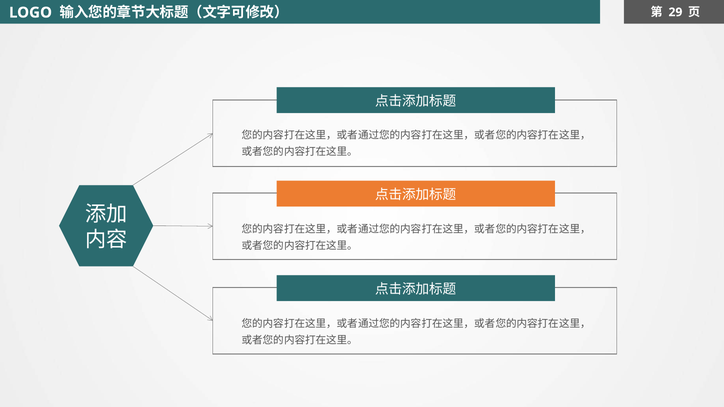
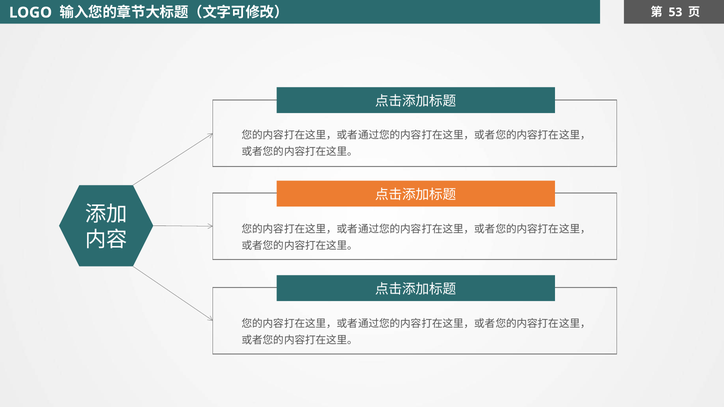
29: 29 -> 53 (675, 12)
